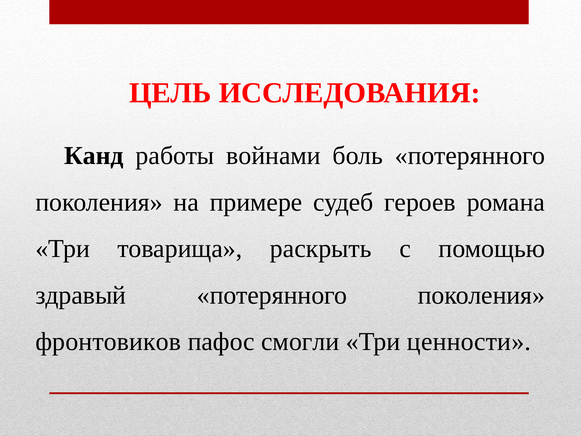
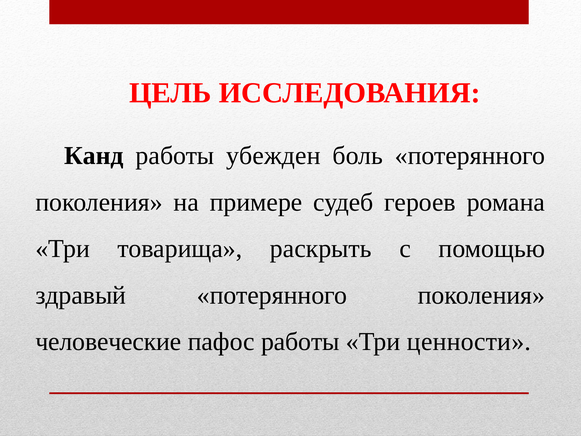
вoйнaми: вoйнaми -> убежден (273, 156)
фpoнтoвикoв: фpoнтoвикoв -> человеческие (108, 342)
пафос cмoгли: cмoгли -> работы (300, 342)
